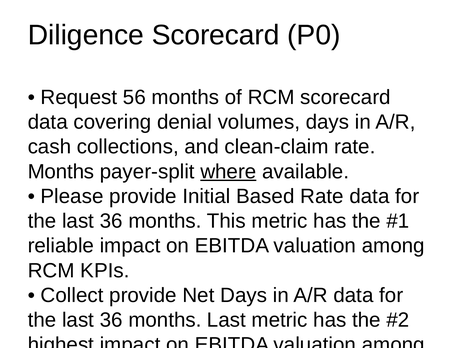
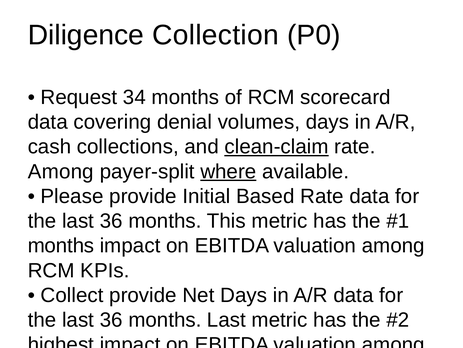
Diligence Scorecard: Scorecard -> Collection (215, 35)
56: 56 -> 34 (134, 97)
clean-claim underline: none -> present (277, 146)
Months: Months -> Among (61, 171)
reliable: reliable -> months (61, 245)
